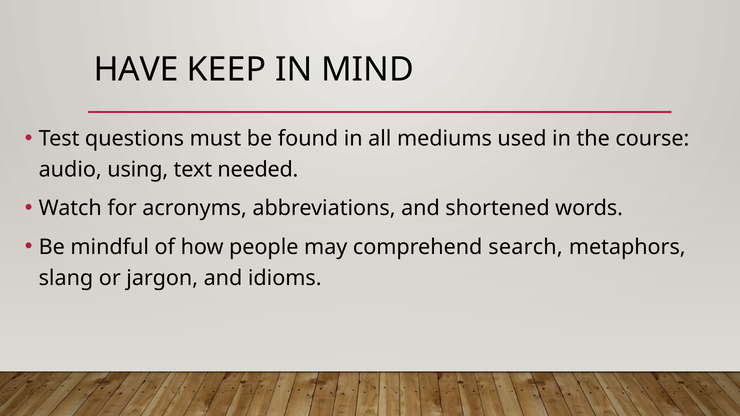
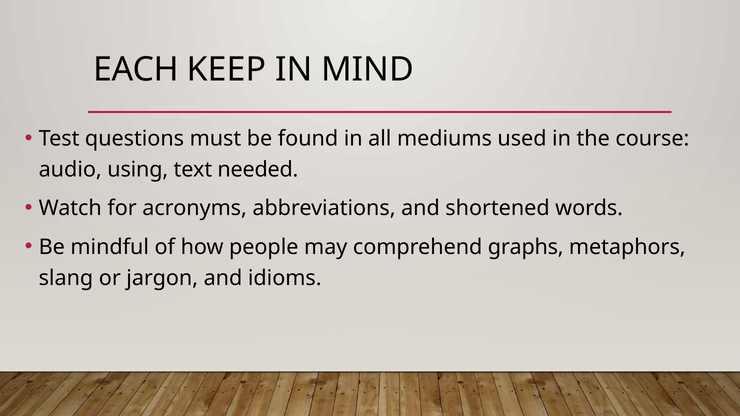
HAVE: HAVE -> EACH (136, 70)
search: search -> graphs (526, 247)
